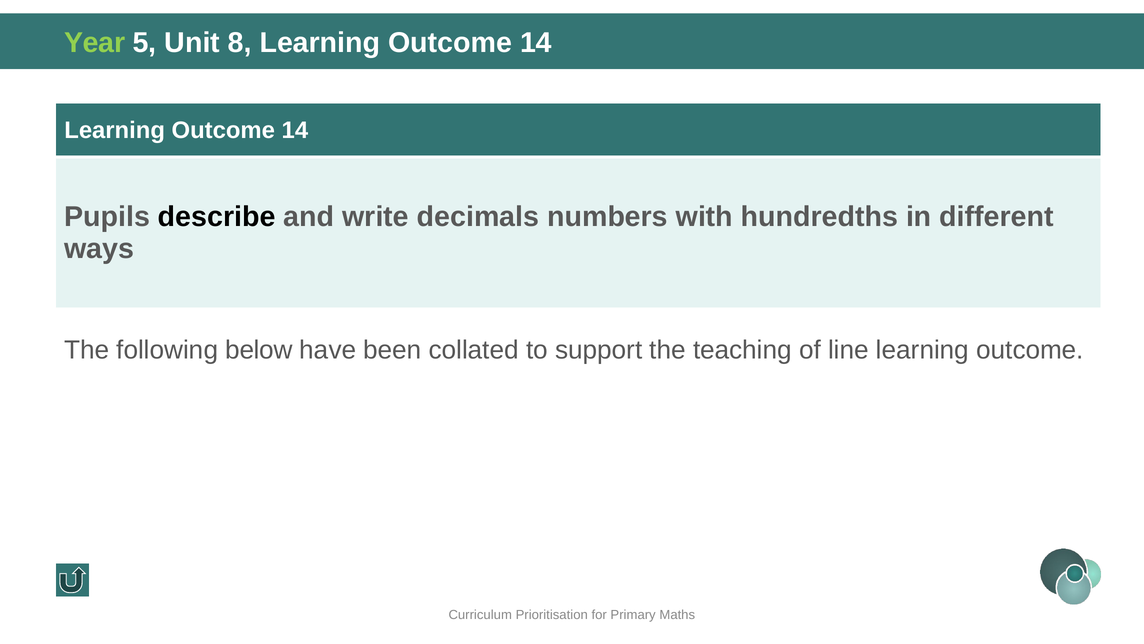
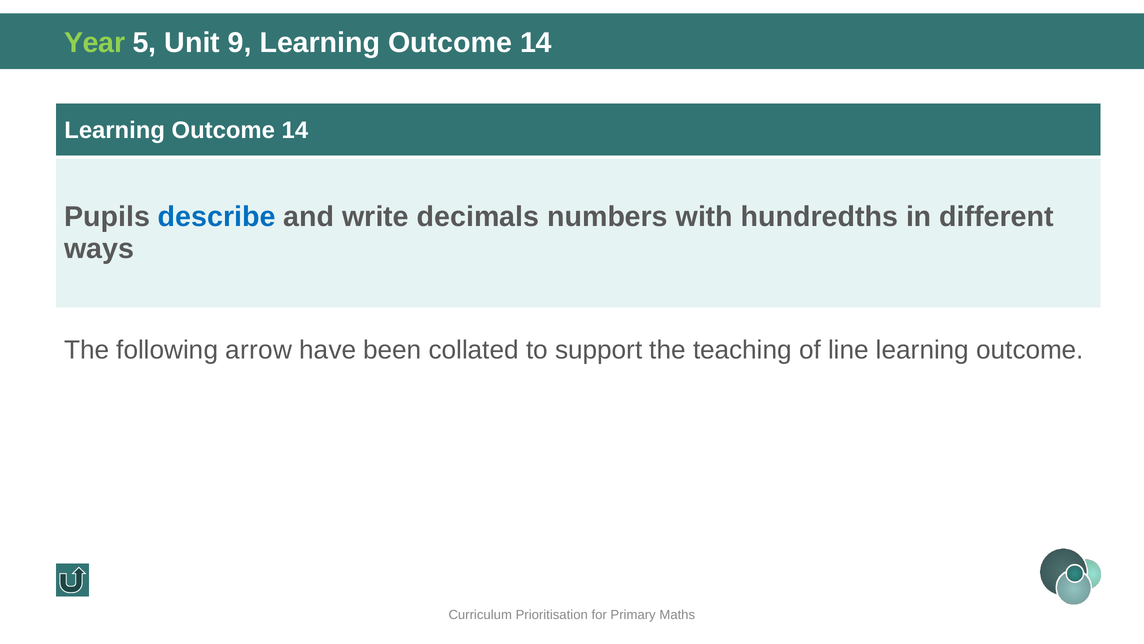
8: 8 -> 9 (240, 43)
describe colour: black -> blue (217, 217)
below: below -> arrow (259, 350)
